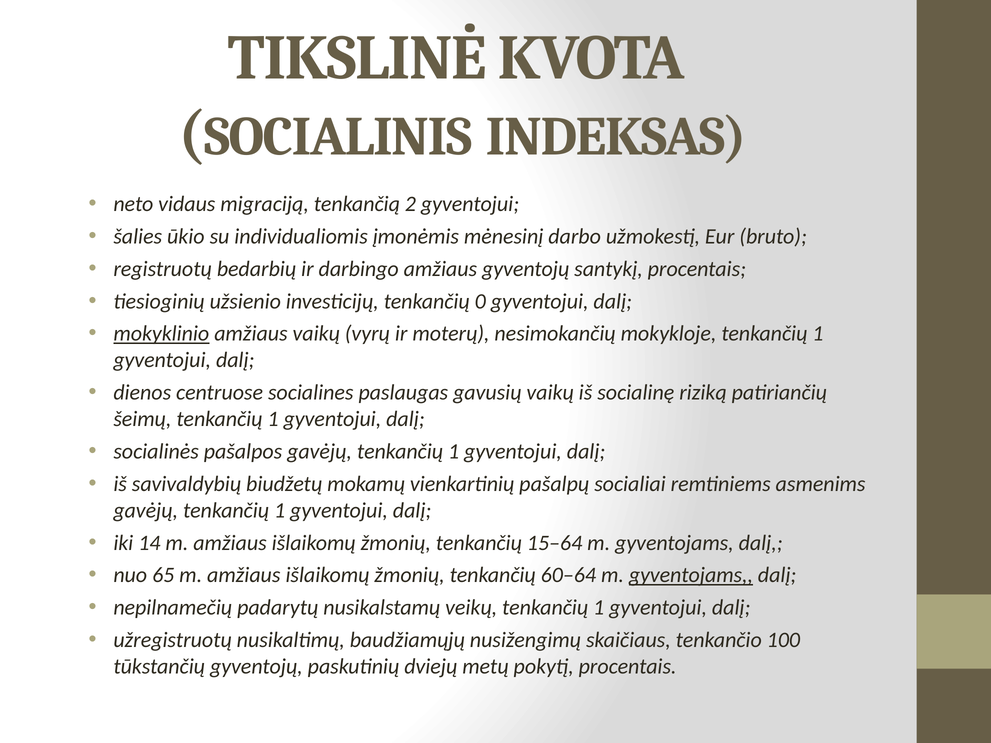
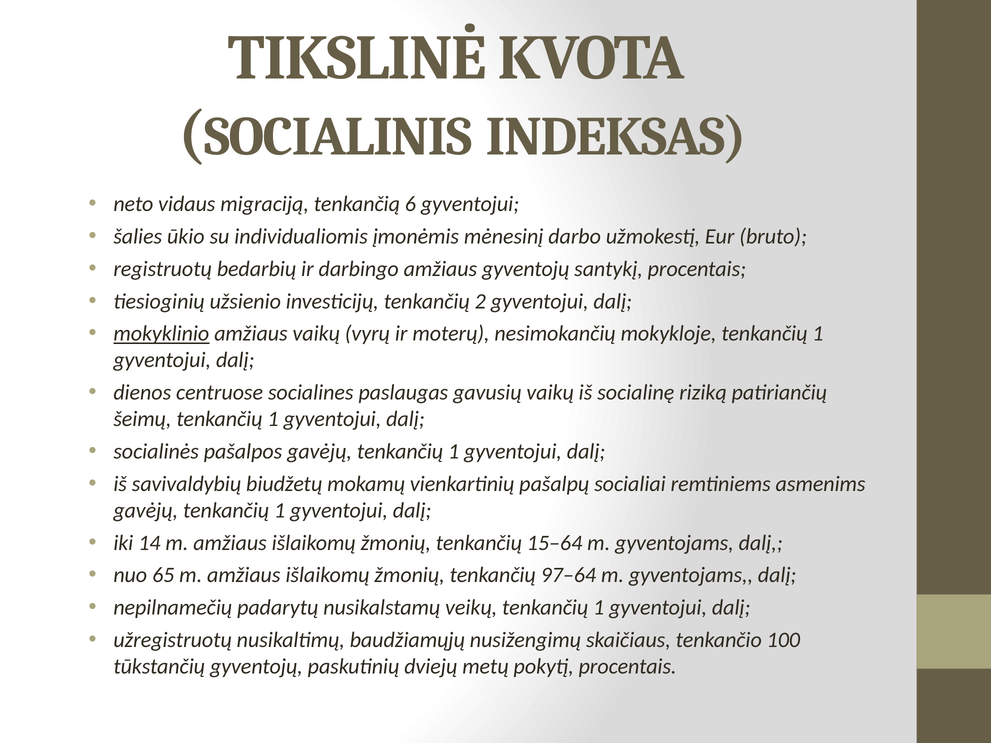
2: 2 -> 6 (410, 204)
0: 0 -> 2 (480, 301)
60–64: 60–64 -> 97–64 (568, 575)
gyventojams underline: present -> none (691, 575)
